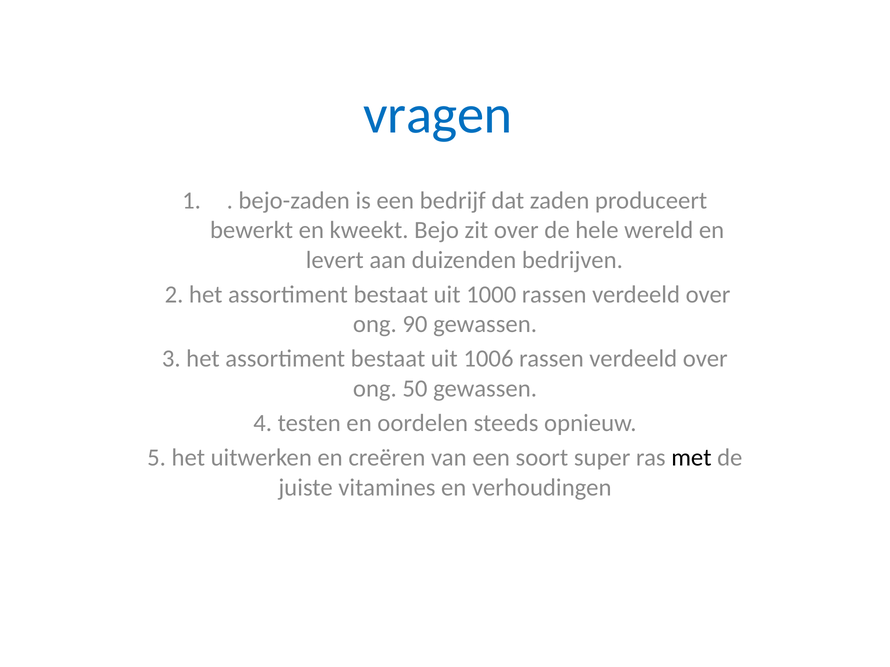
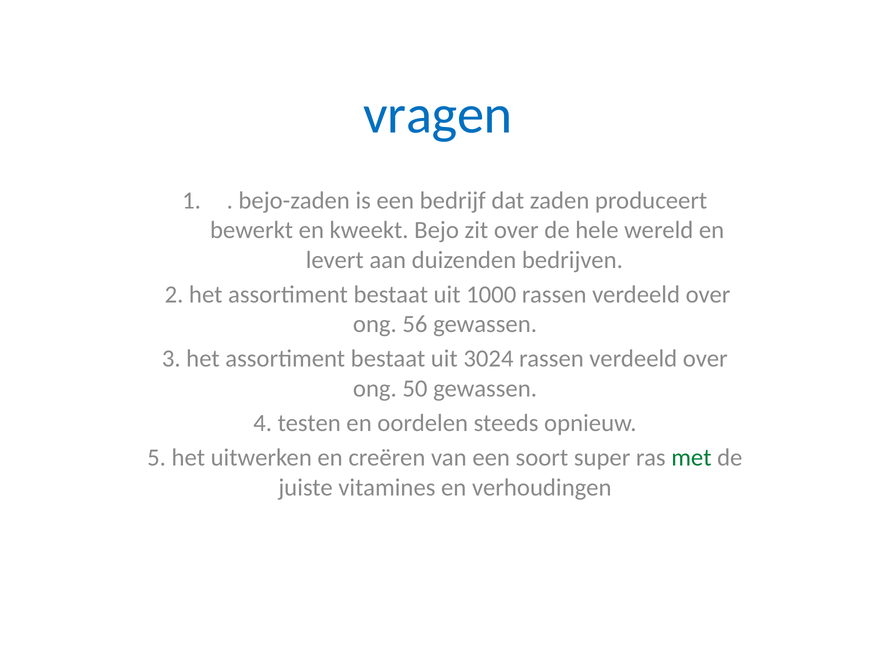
90: 90 -> 56 (415, 324)
1006: 1006 -> 3024 (488, 359)
met colour: black -> green (691, 458)
